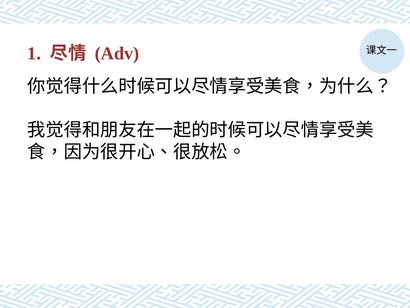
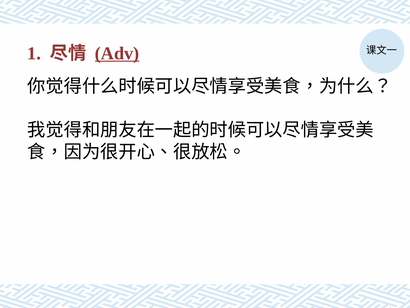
Adv underline: none -> present (117, 53)
